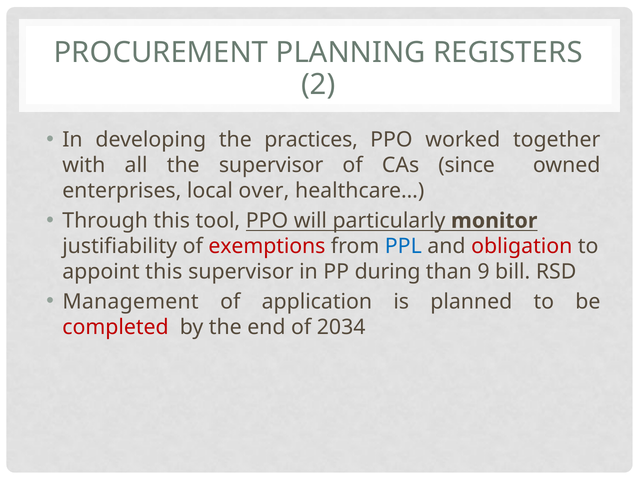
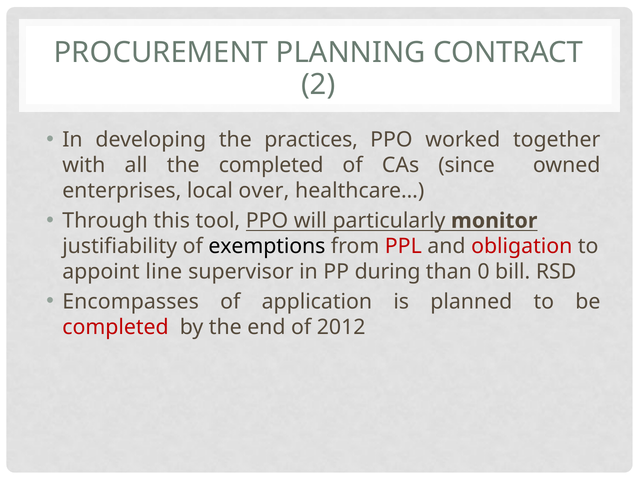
REGISTERS: REGISTERS -> CONTRACT (508, 53)
the supervisor: supervisor -> completed (271, 165)
exemptions colour: red -> black (267, 246)
PPL colour: blue -> red (403, 246)
appoint this: this -> line (164, 272)
9: 9 -> 0 (483, 272)
Management: Management -> Encompasses (131, 302)
2034: 2034 -> 2012 (341, 327)
